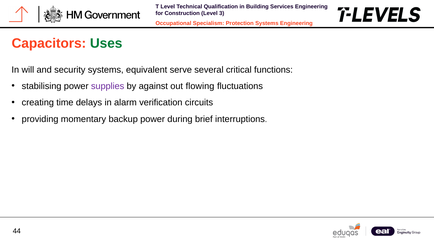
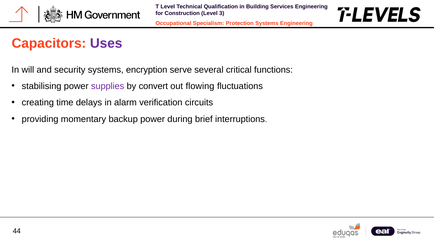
Uses colour: green -> purple (106, 44)
equivalent: equivalent -> encryption (147, 70)
against: against -> convert (153, 86)
